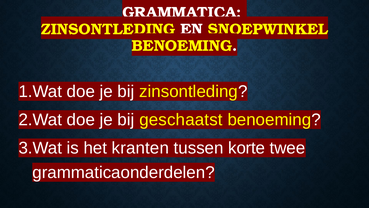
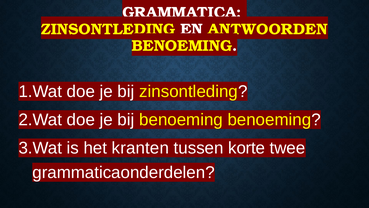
SNOEPWINKEL: SNOEPWINKEL -> ANTWOORDEN (268, 29)
bij geschaatst: geschaatst -> benoeming (181, 120)
